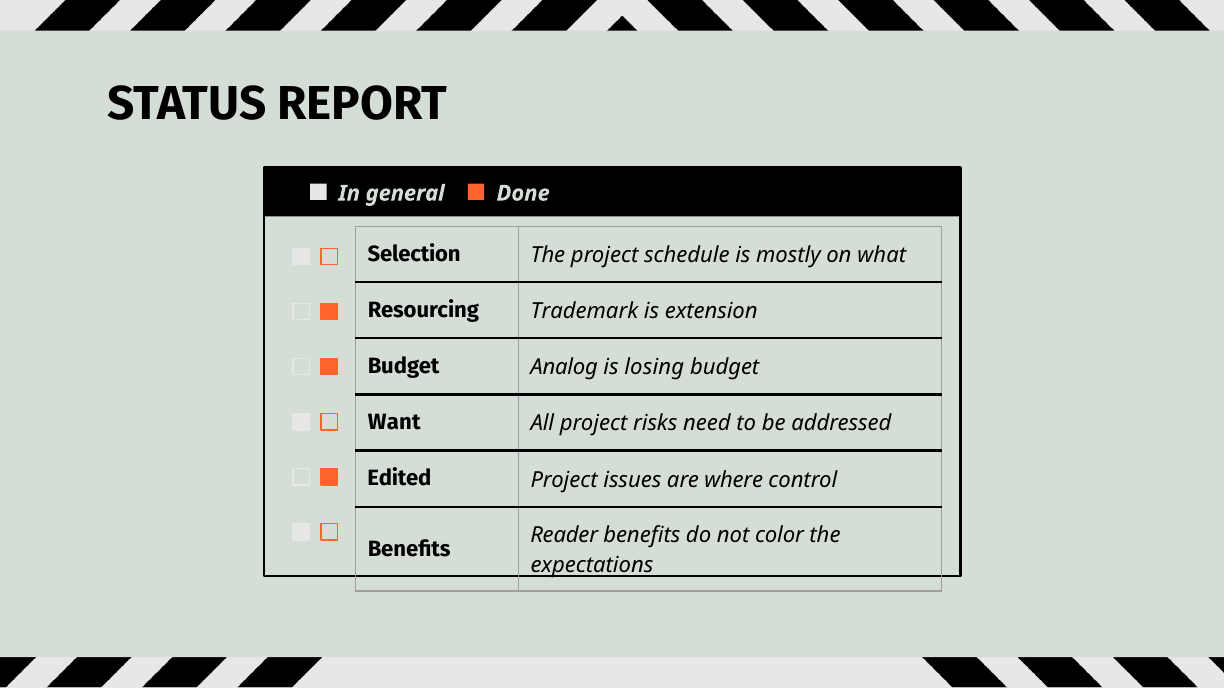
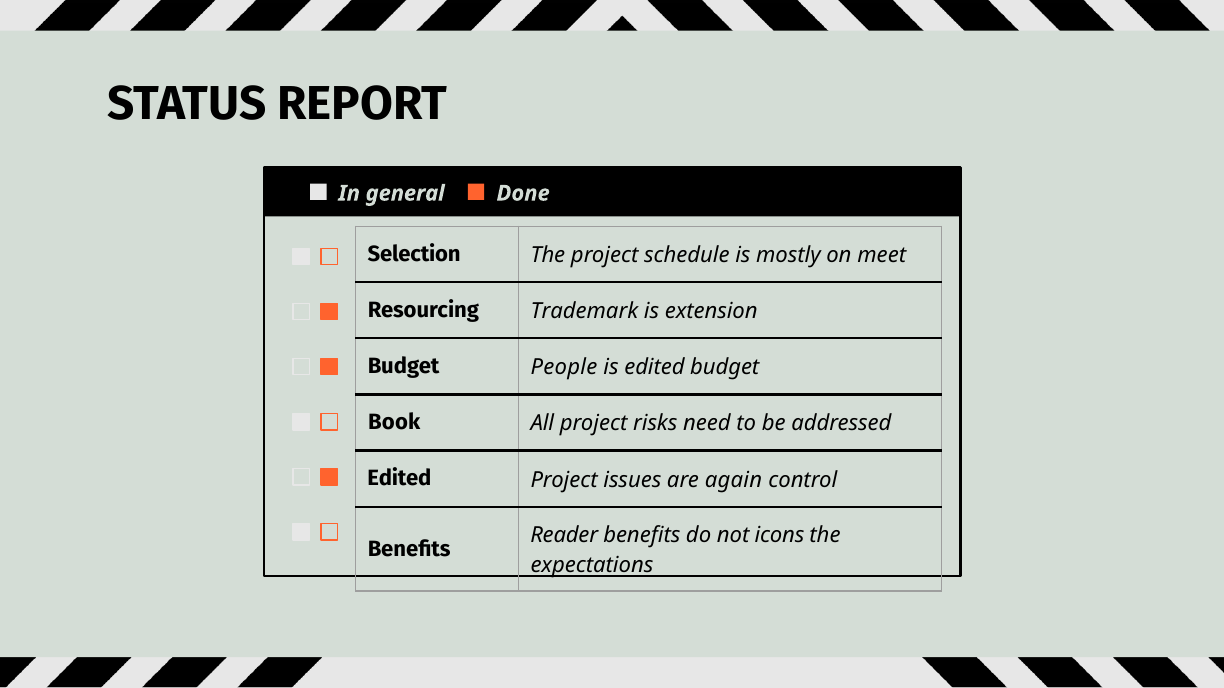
what: what -> meet (882, 256)
Analog: Analog -> People (564, 368)
is losing: losing -> edited (654, 368)
Want: Want -> Book (394, 423)
where: where -> again (733, 480)
color: color -> icons (780, 535)
